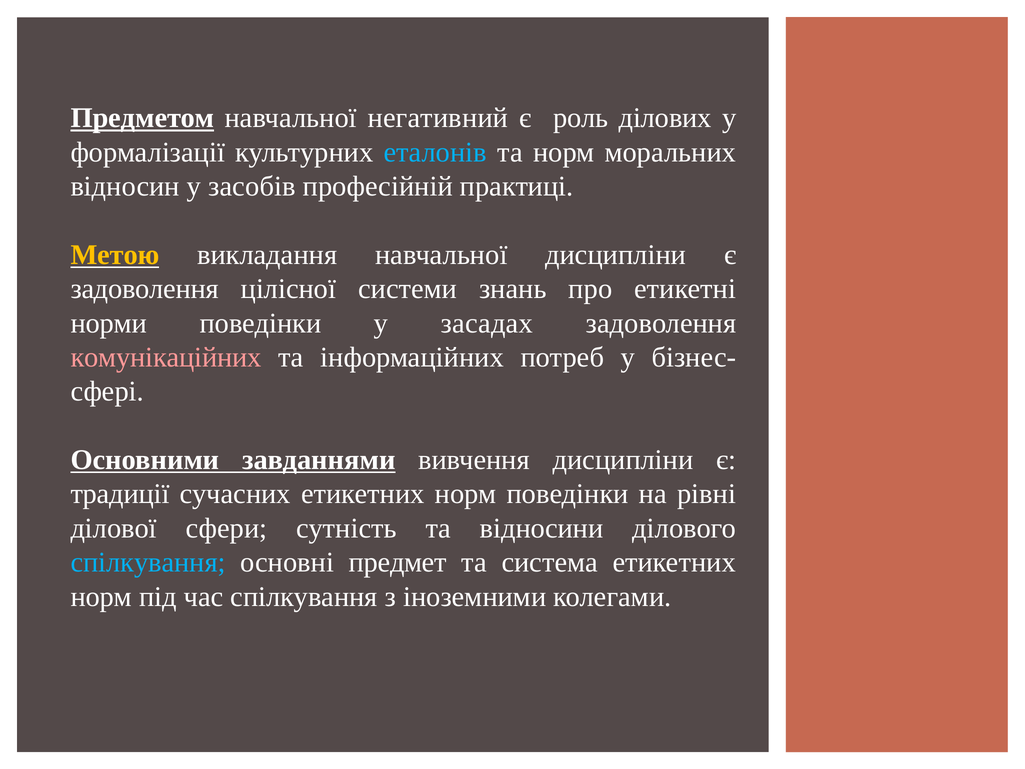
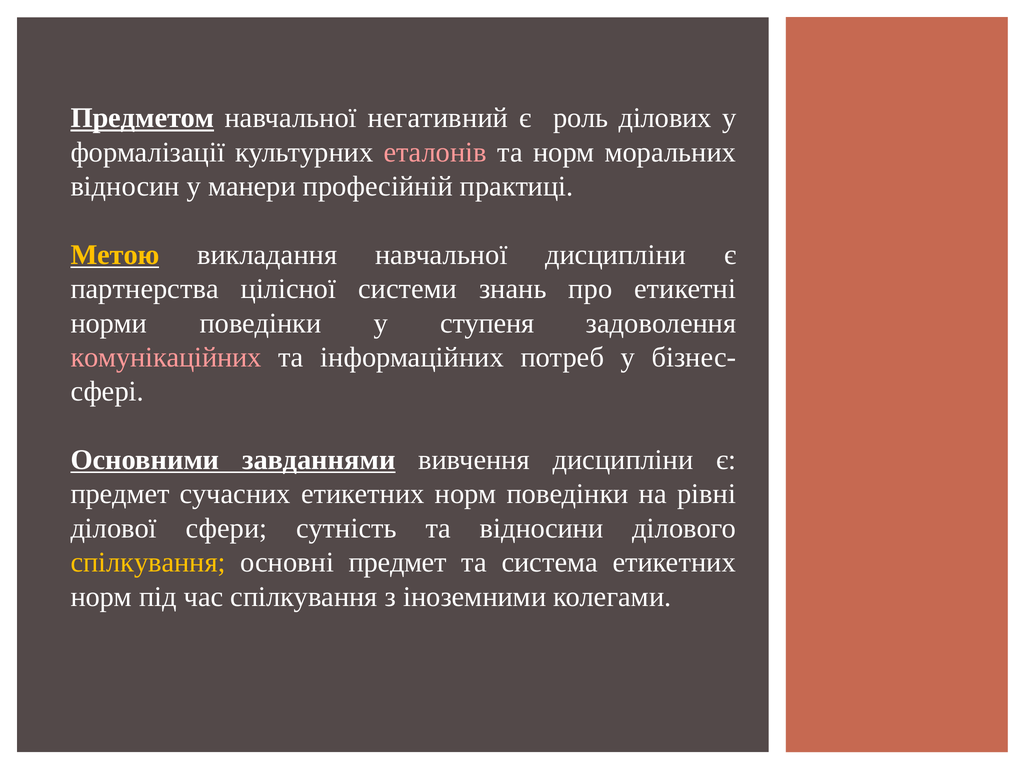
еталонів colour: light blue -> pink (435, 152)
засобів: засобів -> манери (252, 186)
задоволення: задоволення -> партнерства (145, 289)
засадах: засадах -> ступеня (487, 323)
традиції: традиції -> предмет (120, 494)
спілкування colour: light blue -> yellow (148, 562)
